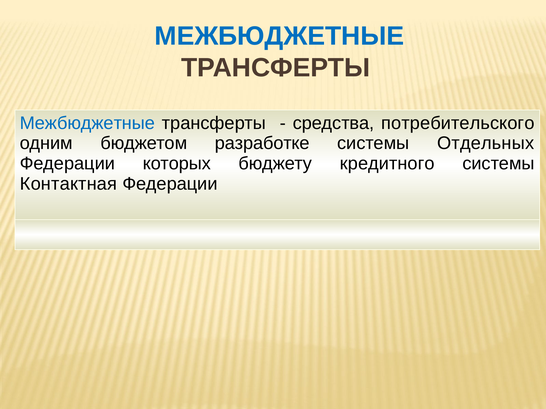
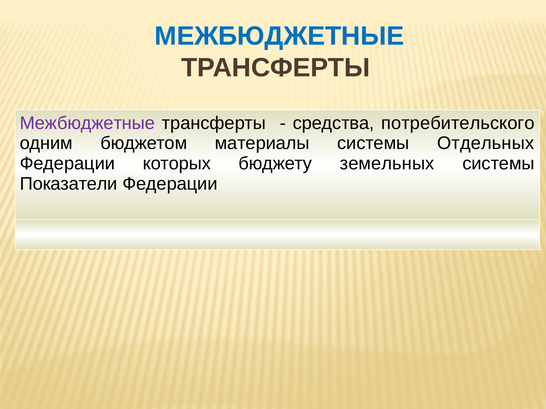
Межбюджетные colour: blue -> purple (87, 123)
разработке: разработке -> материалы (262, 143)
кредитного: кредитного -> земельных (387, 164)
Контактная: Контактная -> Показатели (69, 184)
